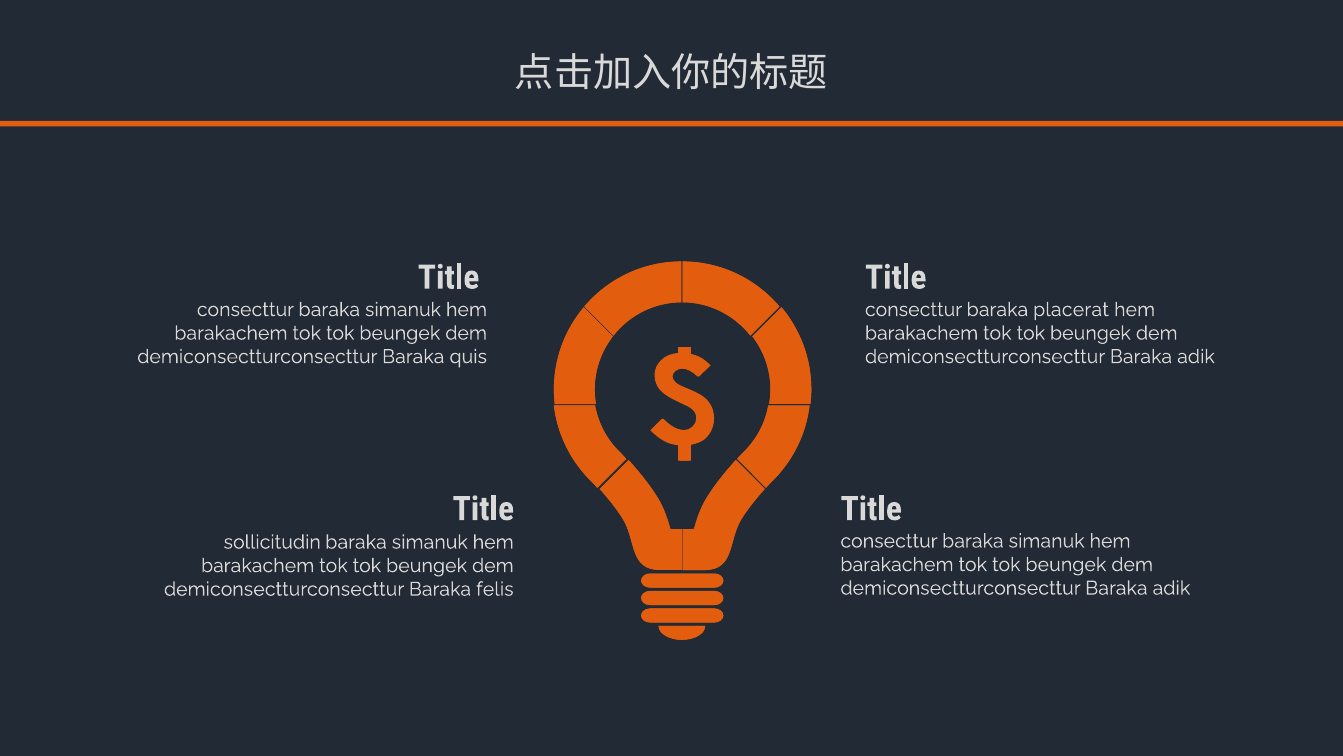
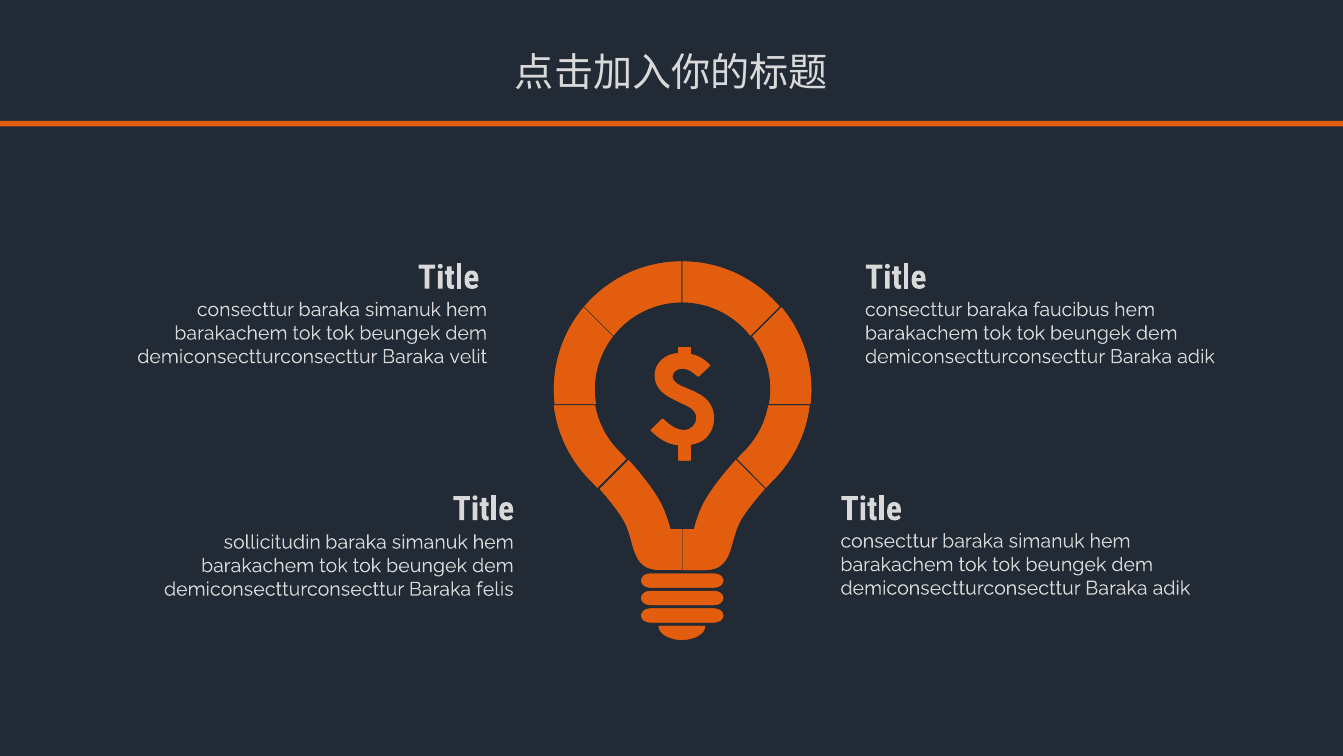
placerat: placerat -> faucibus (1071, 309)
quis: quis -> velit (468, 357)
